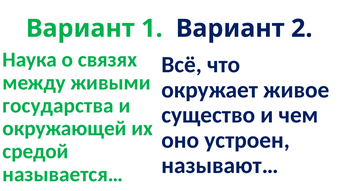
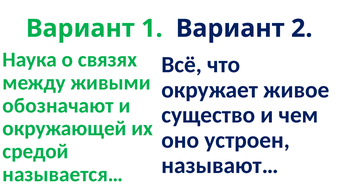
государства: государства -> обозначают (58, 106)
